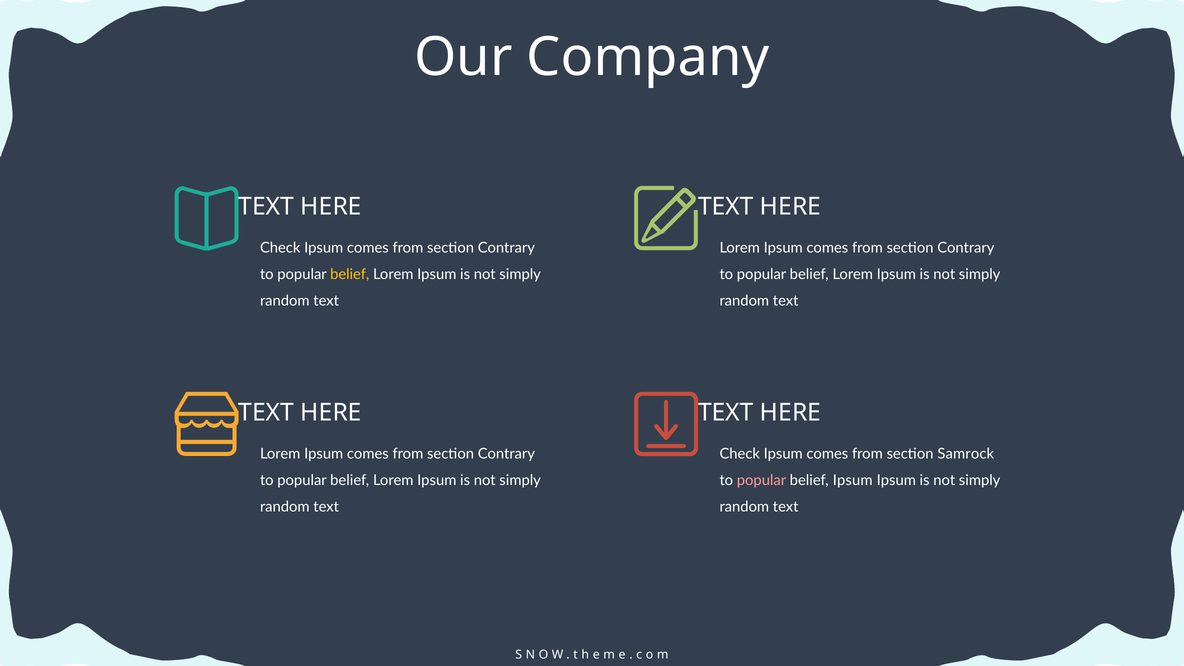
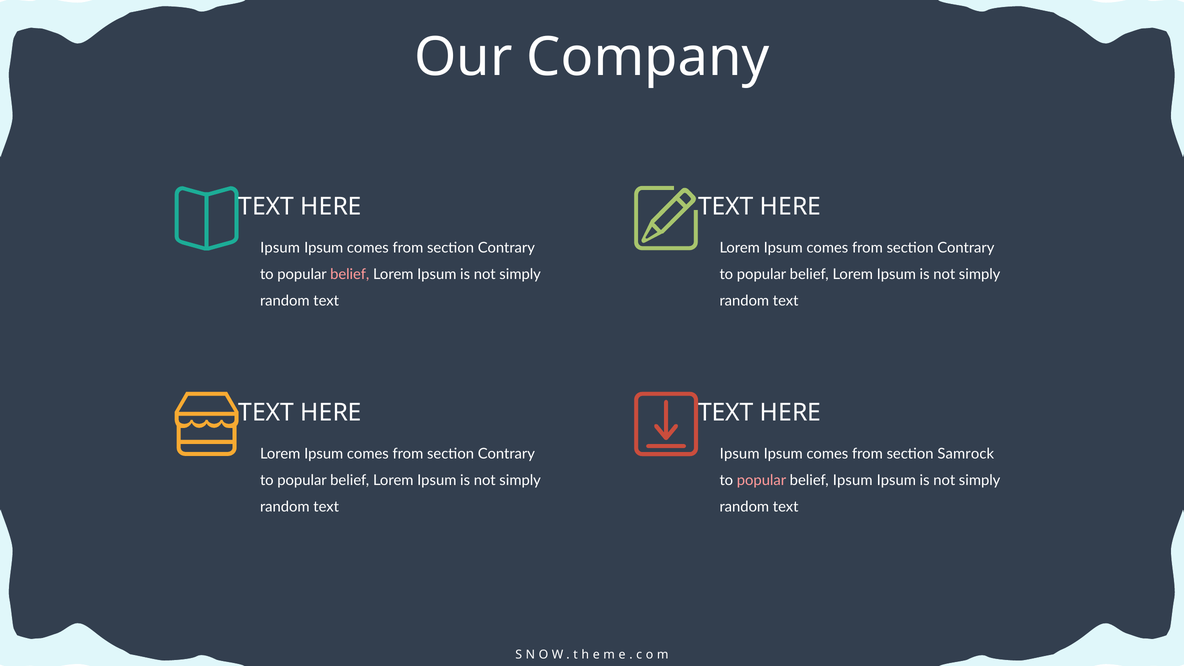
Check: Check -> Ipsum (280, 248)
belief colour: yellow -> pink (350, 274)
Check: Check -> Ipsum (740, 454)
